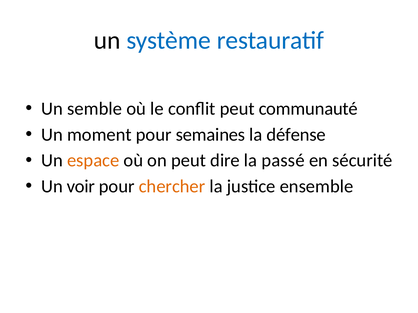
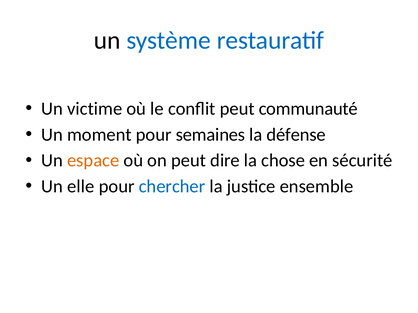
semble: semble -> victime (95, 109)
passé: passé -> chose (283, 161)
voir: voir -> elle (81, 187)
chercher colour: orange -> blue (172, 187)
